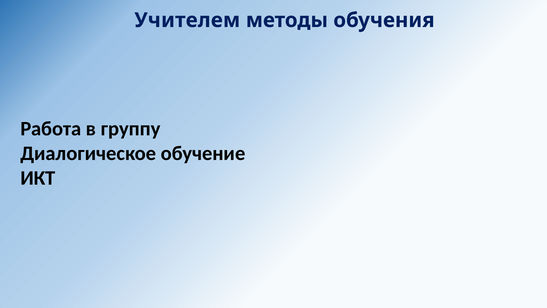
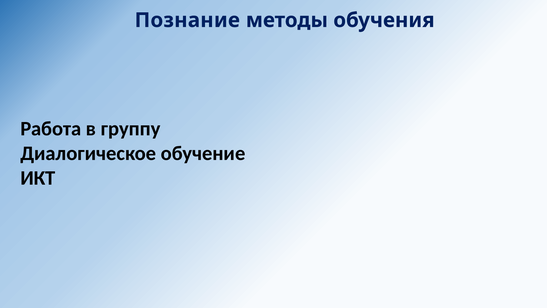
Учителем: Учителем -> Познание (187, 20)
